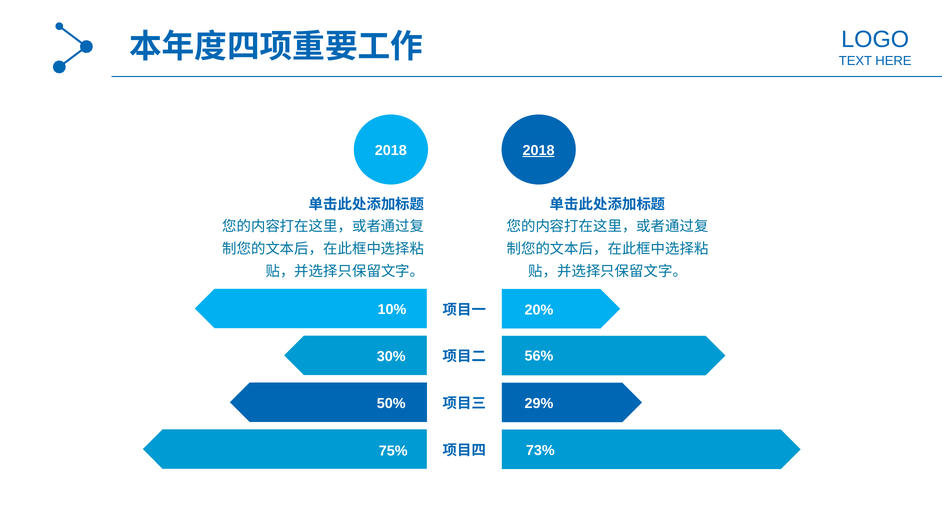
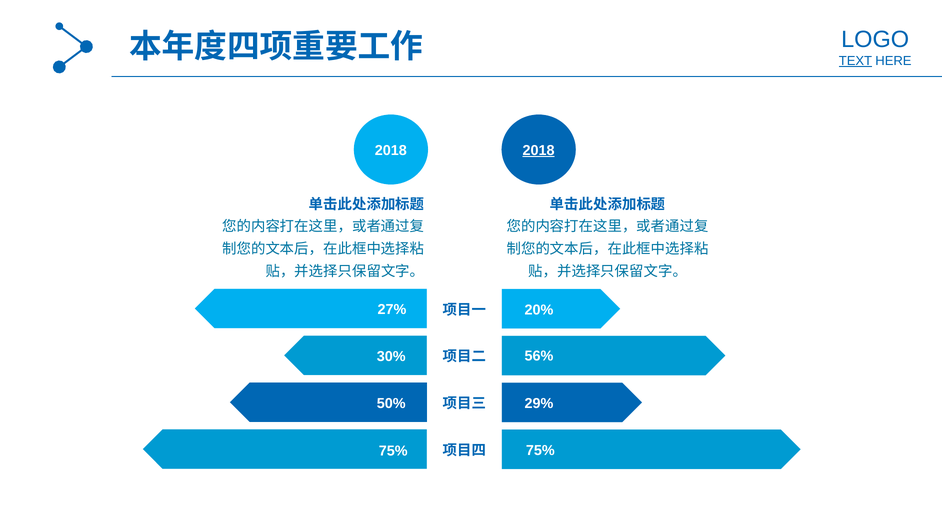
TEXT underline: none -> present (855, 61)
10%: 10% -> 27% (392, 309)
73%: 73% -> 75% (540, 451)
